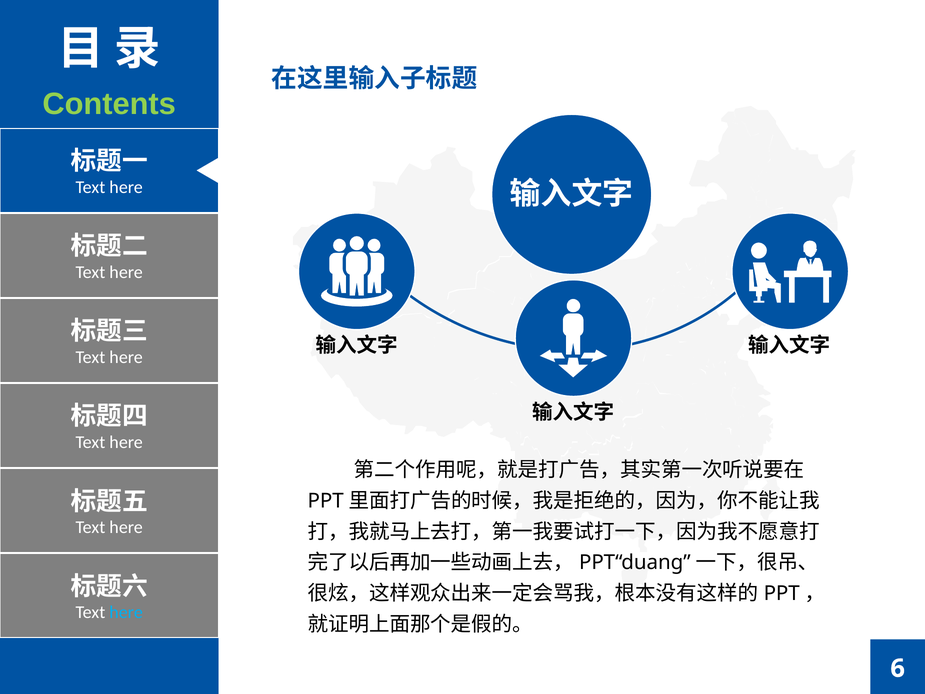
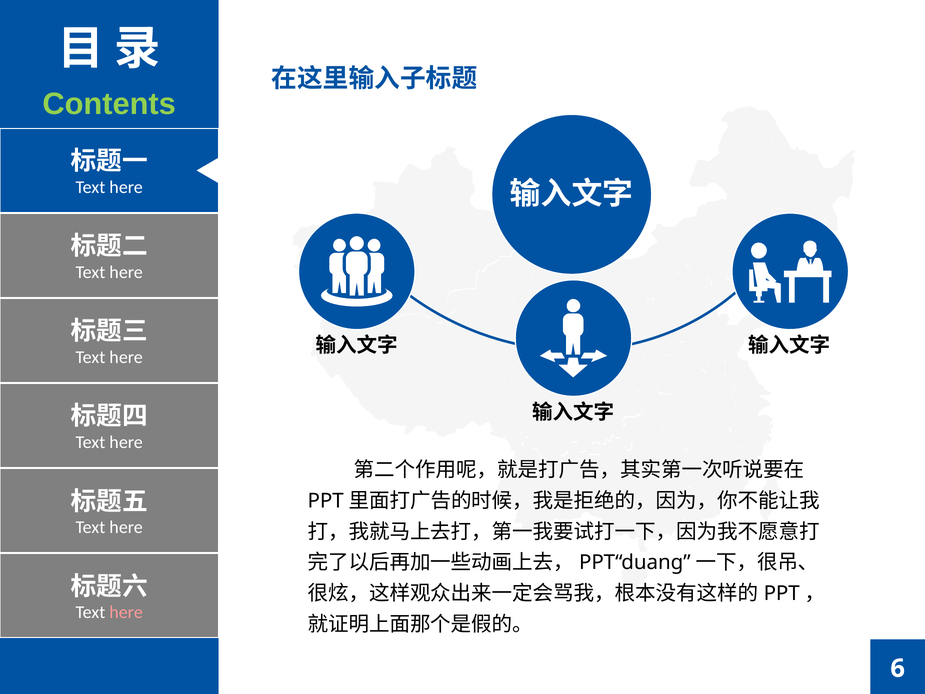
here colour: light blue -> pink (126, 612)
